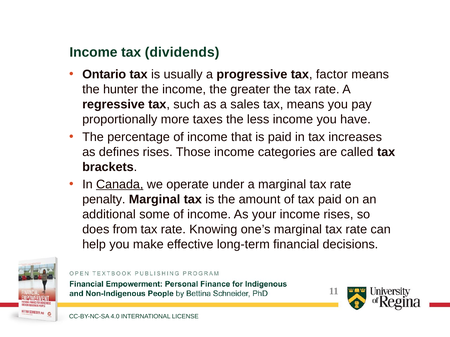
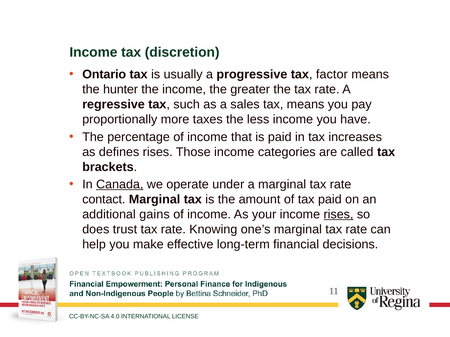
dividends: dividends -> discretion (182, 52)
penalty: penalty -> contact (104, 200)
some: some -> gains (154, 215)
rises underline: none -> present (339, 215)
from: from -> trust (125, 230)
